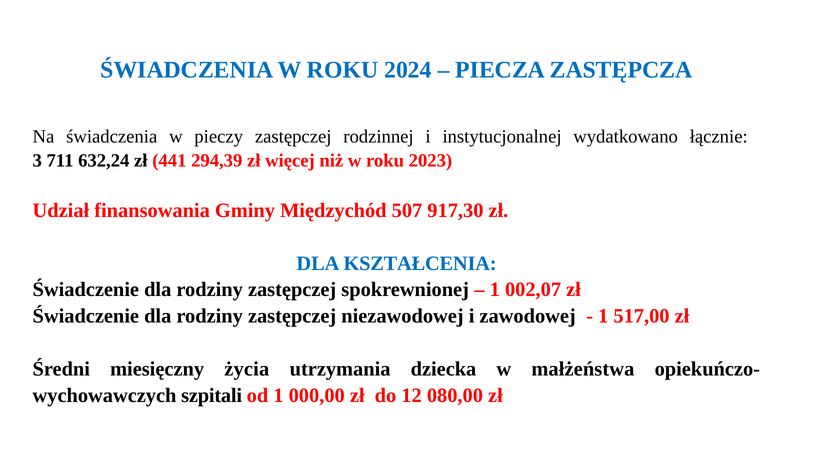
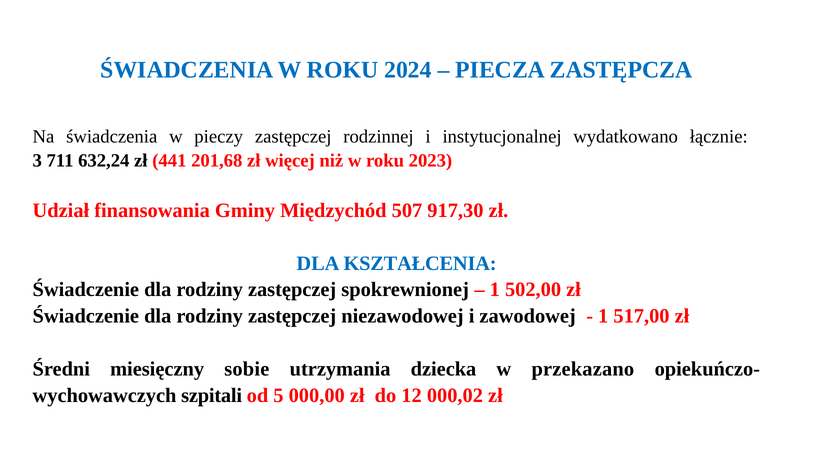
294,39: 294,39 -> 201,68 (217, 161)
002,07: 002,07 -> 502,00 (533, 290)
życia: życia -> sobie (247, 369)
małżeństwa: małżeństwa -> przekazano (583, 369)
od 1: 1 -> 5 (278, 395)
080,00: 080,00 -> 000,02 (455, 395)
